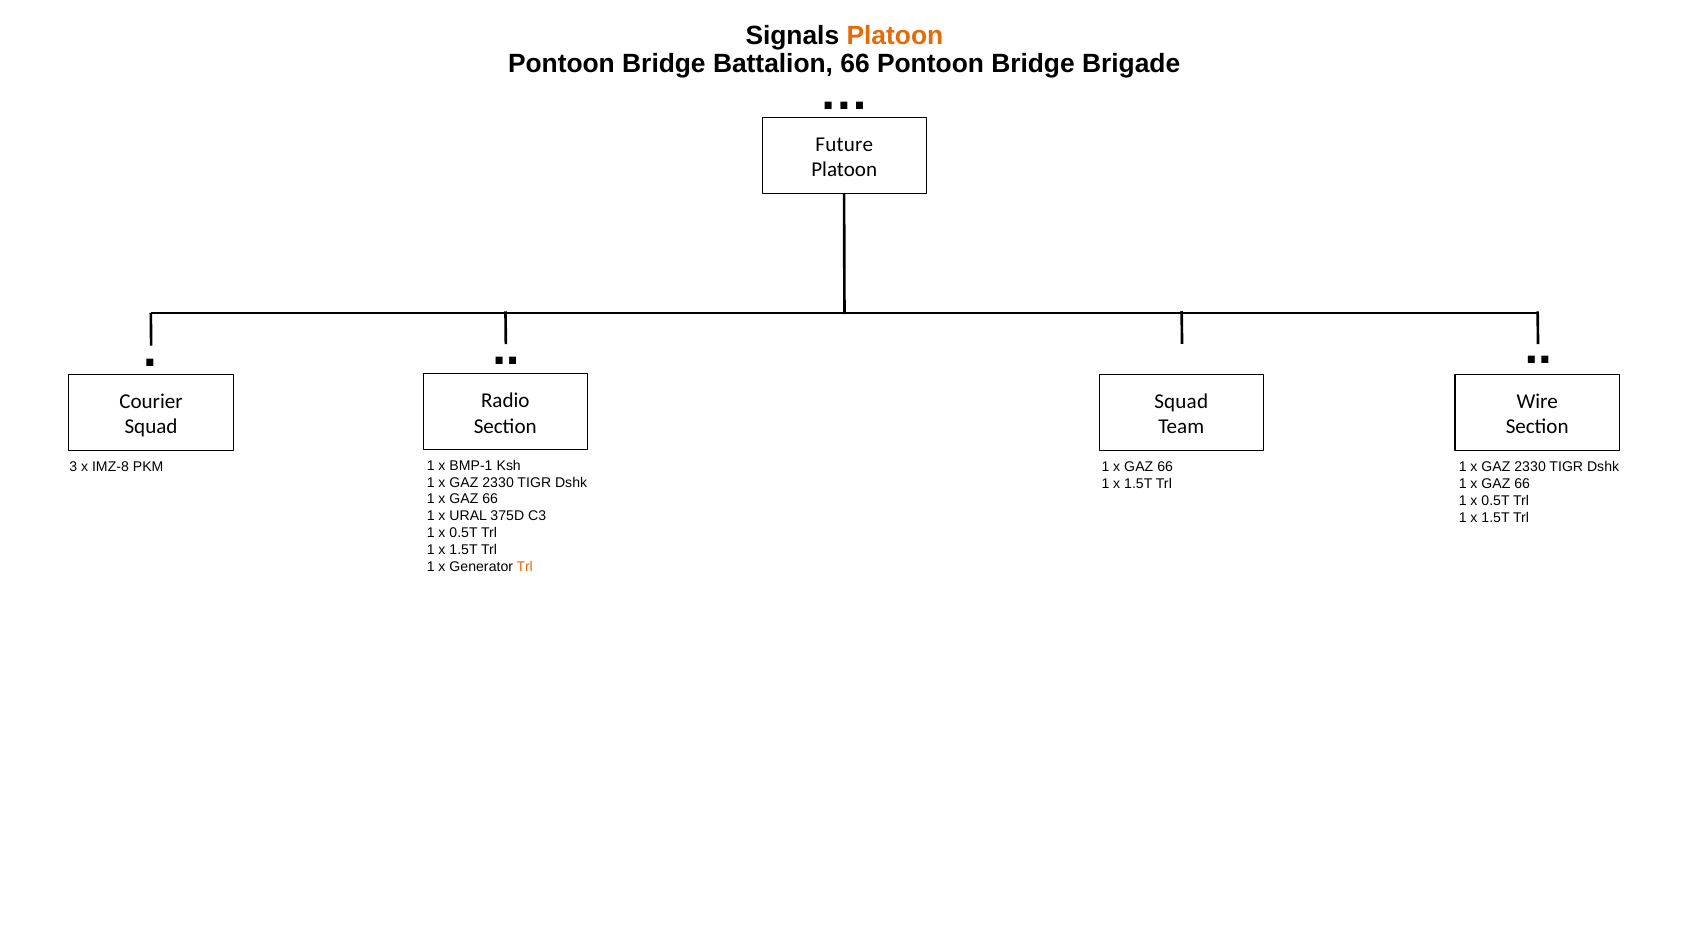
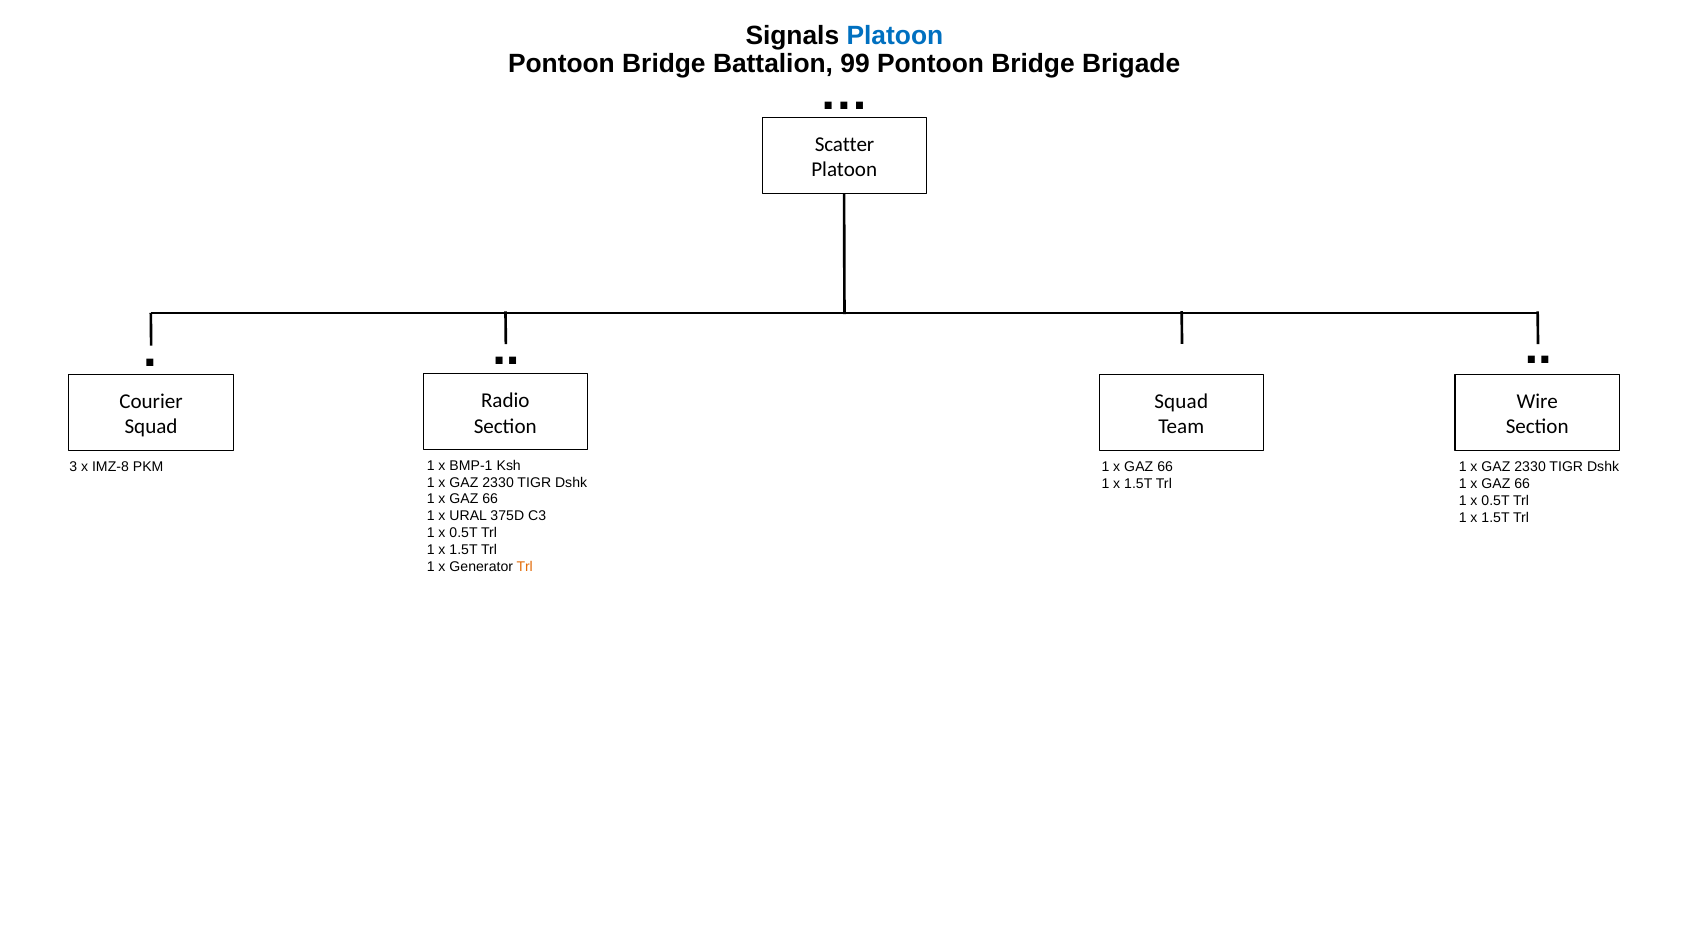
Platoon colour: orange -> blue (895, 35)
Battalion 66: 66 -> 99 (855, 64)
Future: Future -> Scatter (844, 145)
